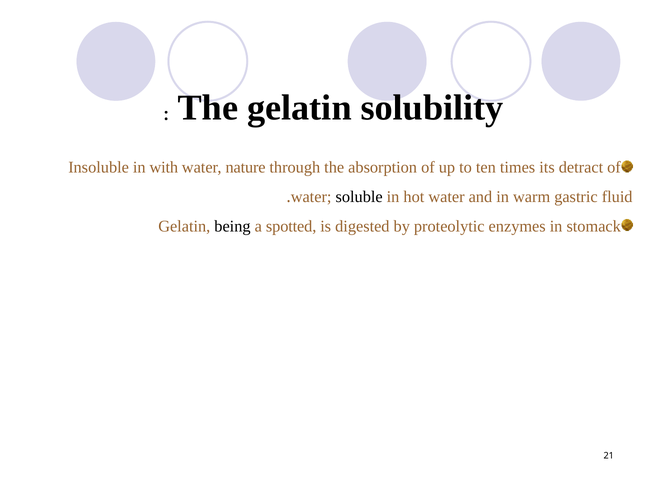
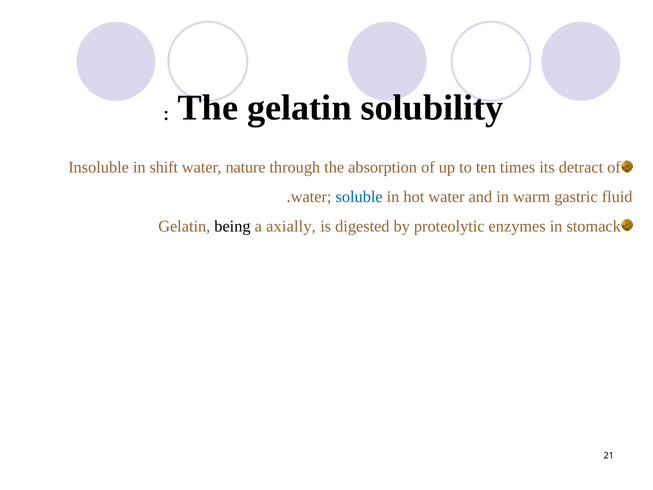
with: with -> shift (164, 167)
soluble colour: black -> blue (359, 197)
spotted: spotted -> axially (291, 226)
